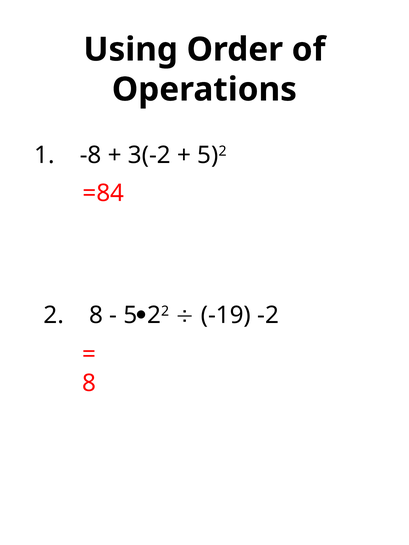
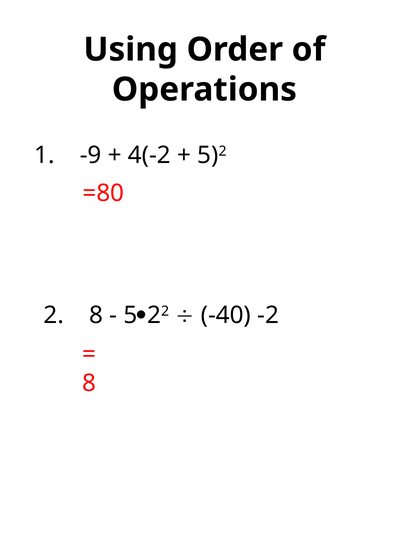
-8: -8 -> -9 (91, 155)
3(-2: 3(-2 -> 4(-2 (149, 155)
=84: =84 -> =80 (103, 193)
-19: -19 -> -40 (226, 315)
